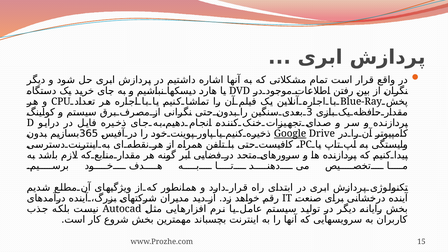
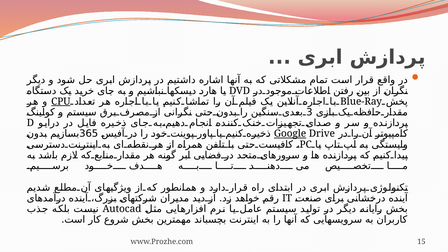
CPU underline: none -> present (61, 101)
